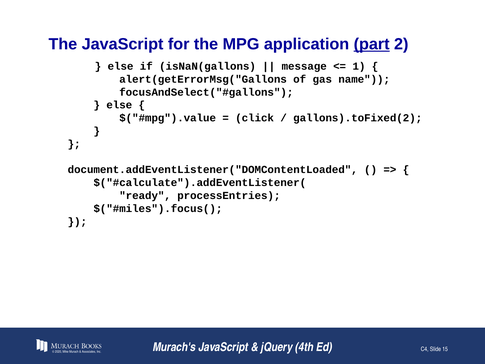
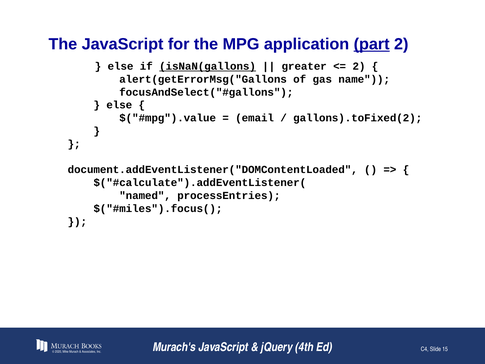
isNaN(gallons underline: none -> present (208, 66)
message: message -> greater (304, 66)
1: 1 -> 2 (359, 66)
click: click -> email (255, 118)
ready: ready -> named (145, 195)
